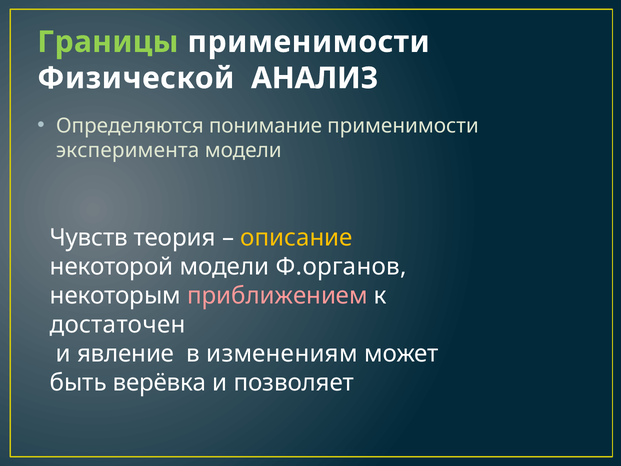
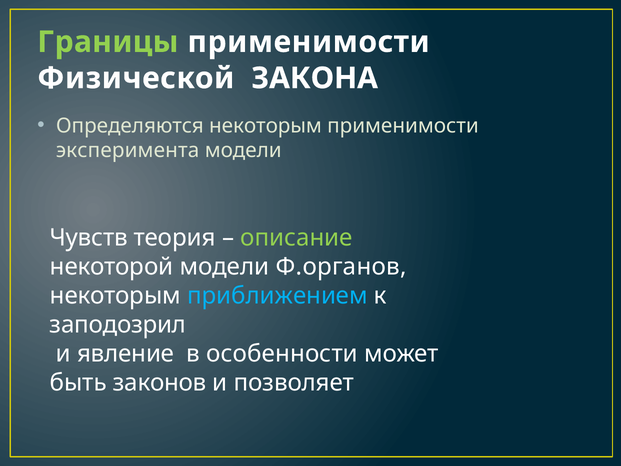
АНАЛИЗ: АНАЛИЗ -> ЗАКОНА (315, 78)
Определяются понимание: понимание -> некоторым (265, 126)
описание colour: yellow -> light green (297, 238)
приближением colour: pink -> light blue (278, 296)
достаточен: достаточен -> заподозрил (118, 325)
изменениям: изменениям -> особенности (282, 354)
верёвка: верёвка -> законов (160, 383)
